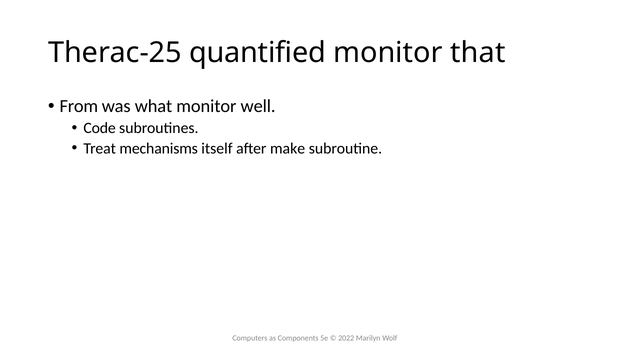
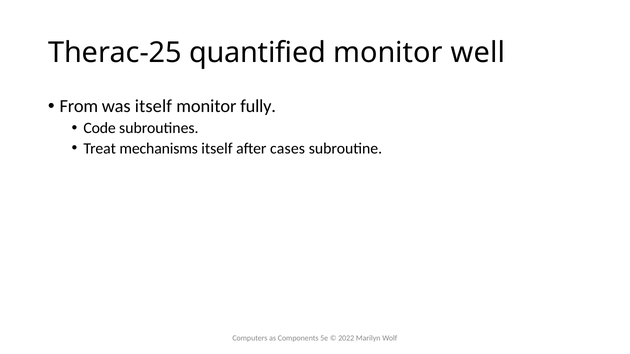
that: that -> well (478, 53)
was what: what -> itself (153, 107)
well: well -> fully (258, 107)
make: make -> cases (288, 149)
